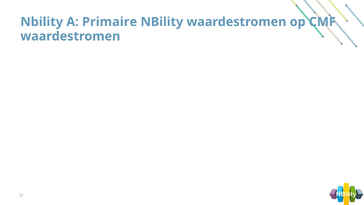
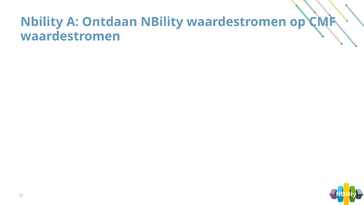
Primaire: Primaire -> Ontdaan (110, 22)
